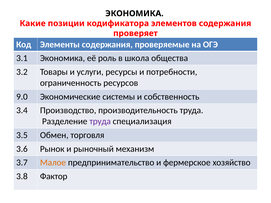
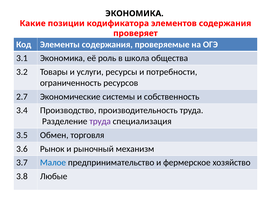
9.0: 9.0 -> 2.7 (22, 97)
Малое colour: orange -> blue (53, 163)
Фактор: Фактор -> Любые (54, 177)
